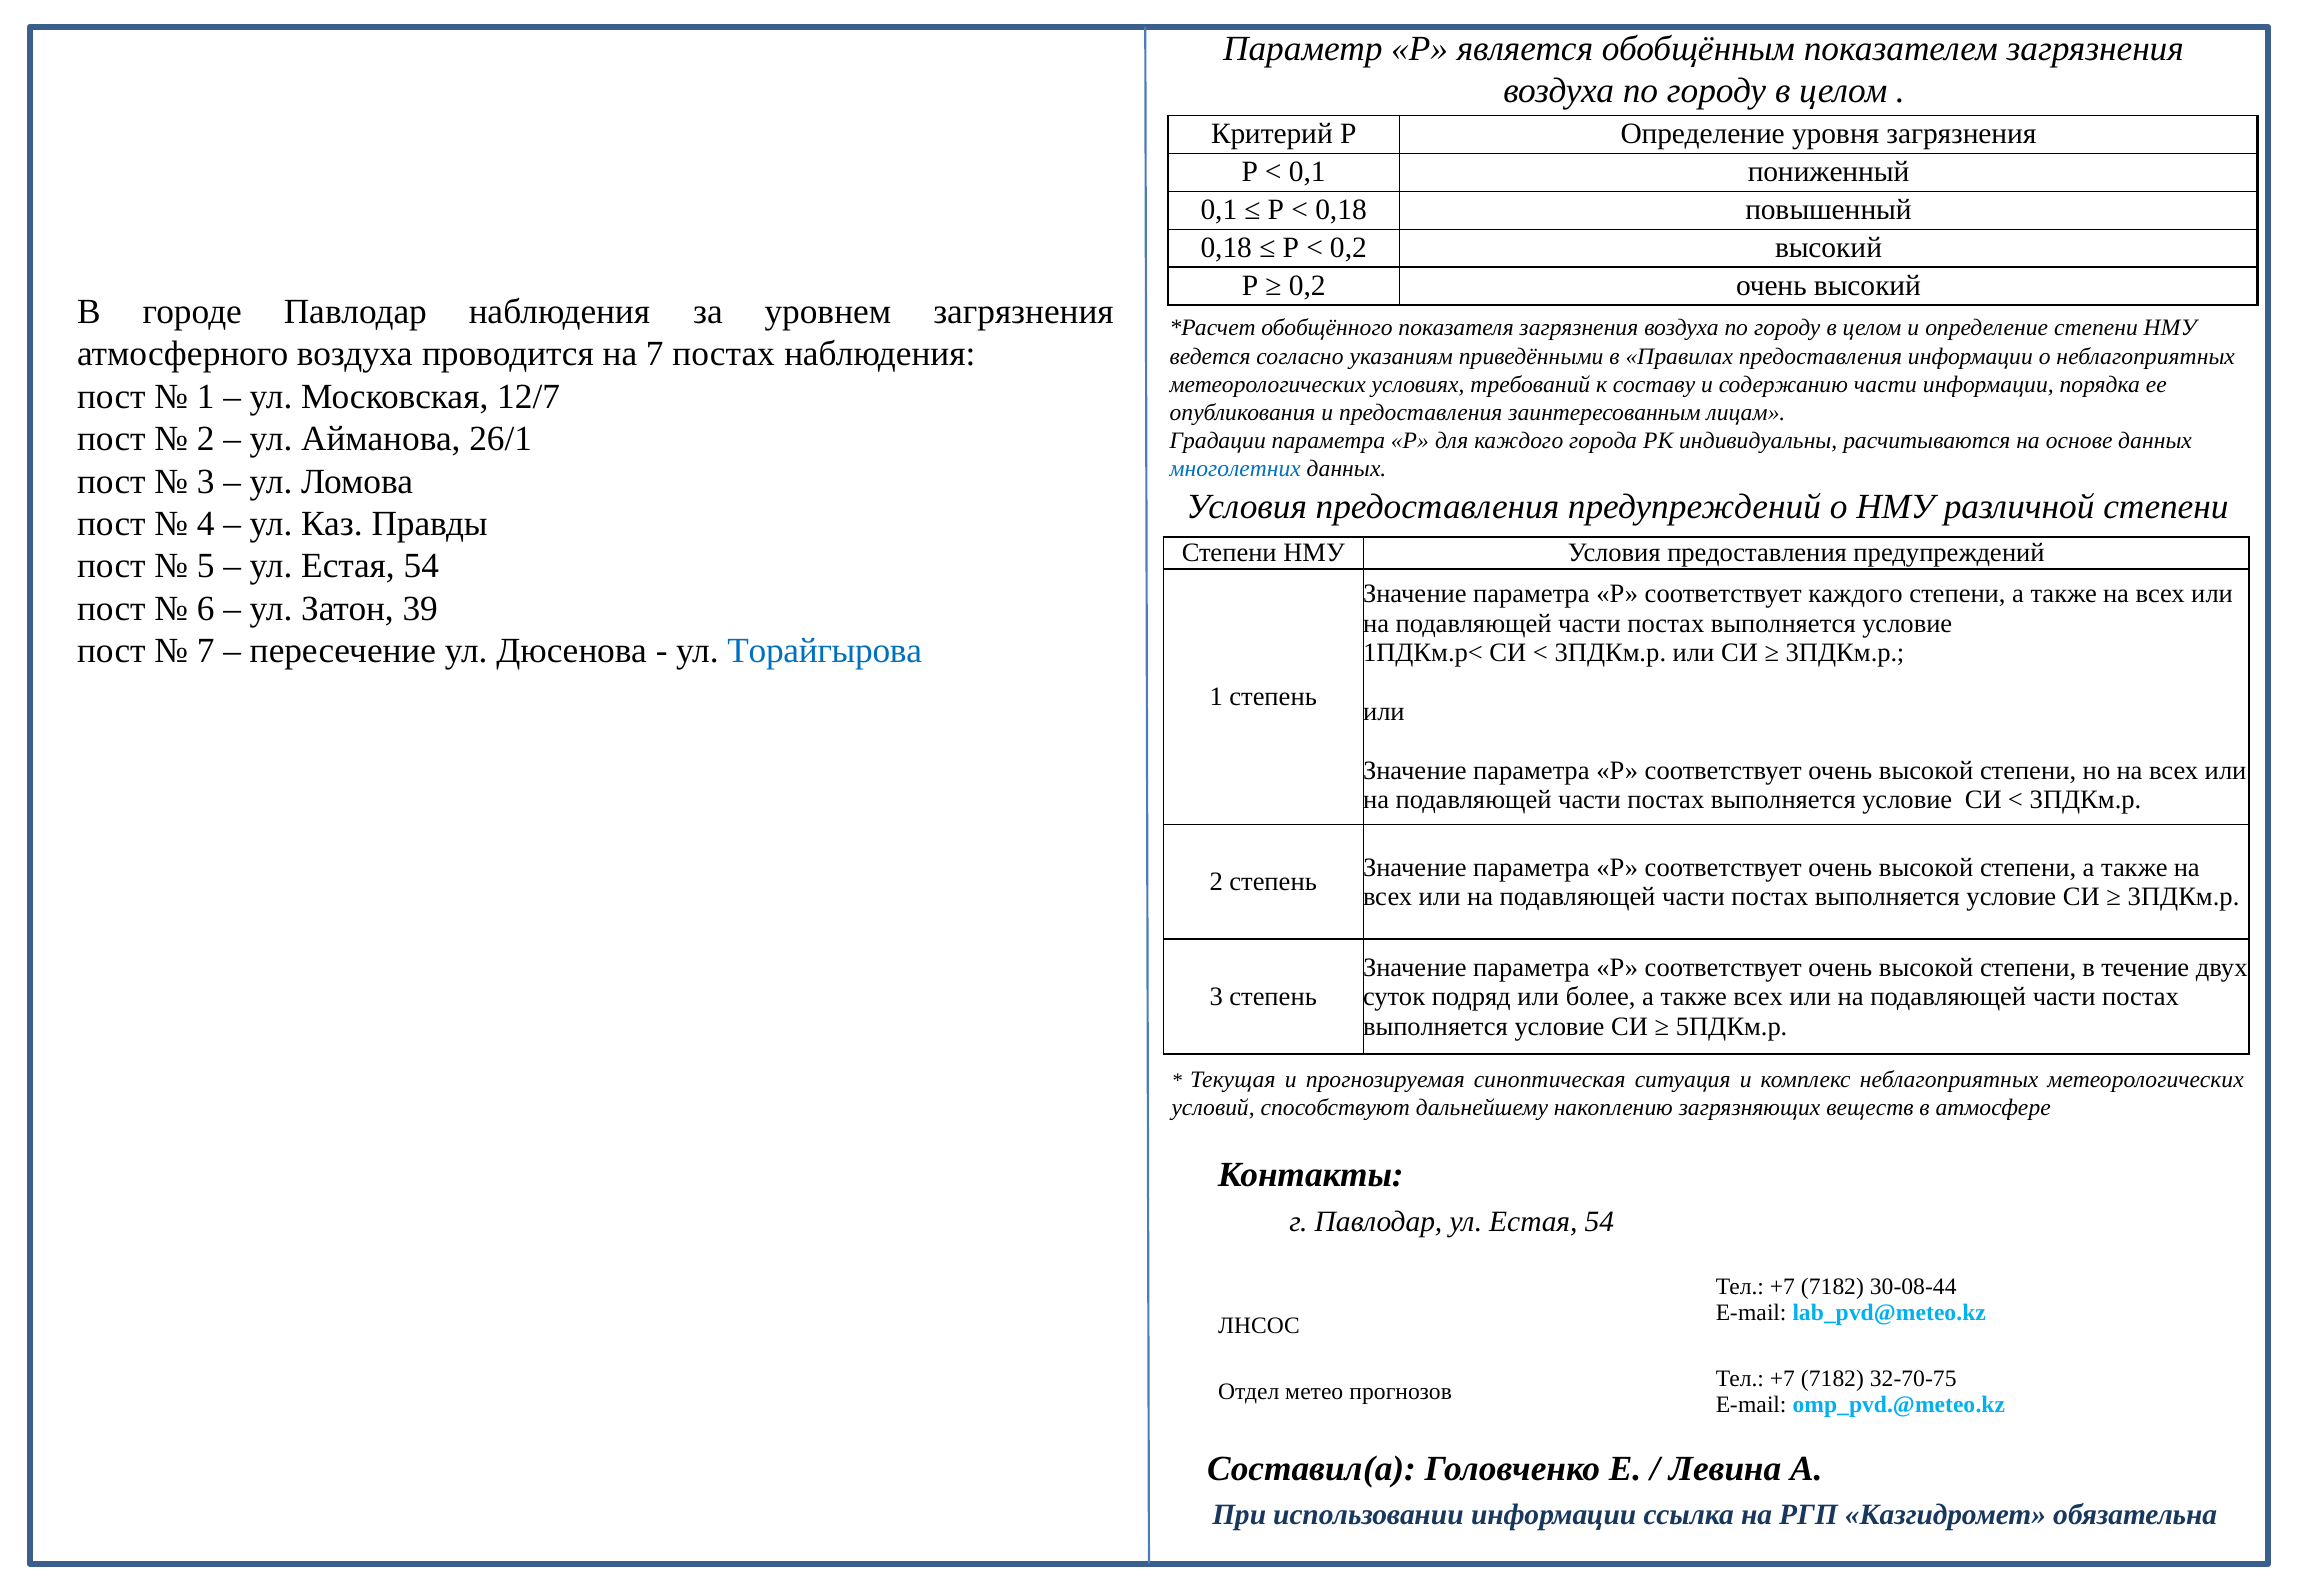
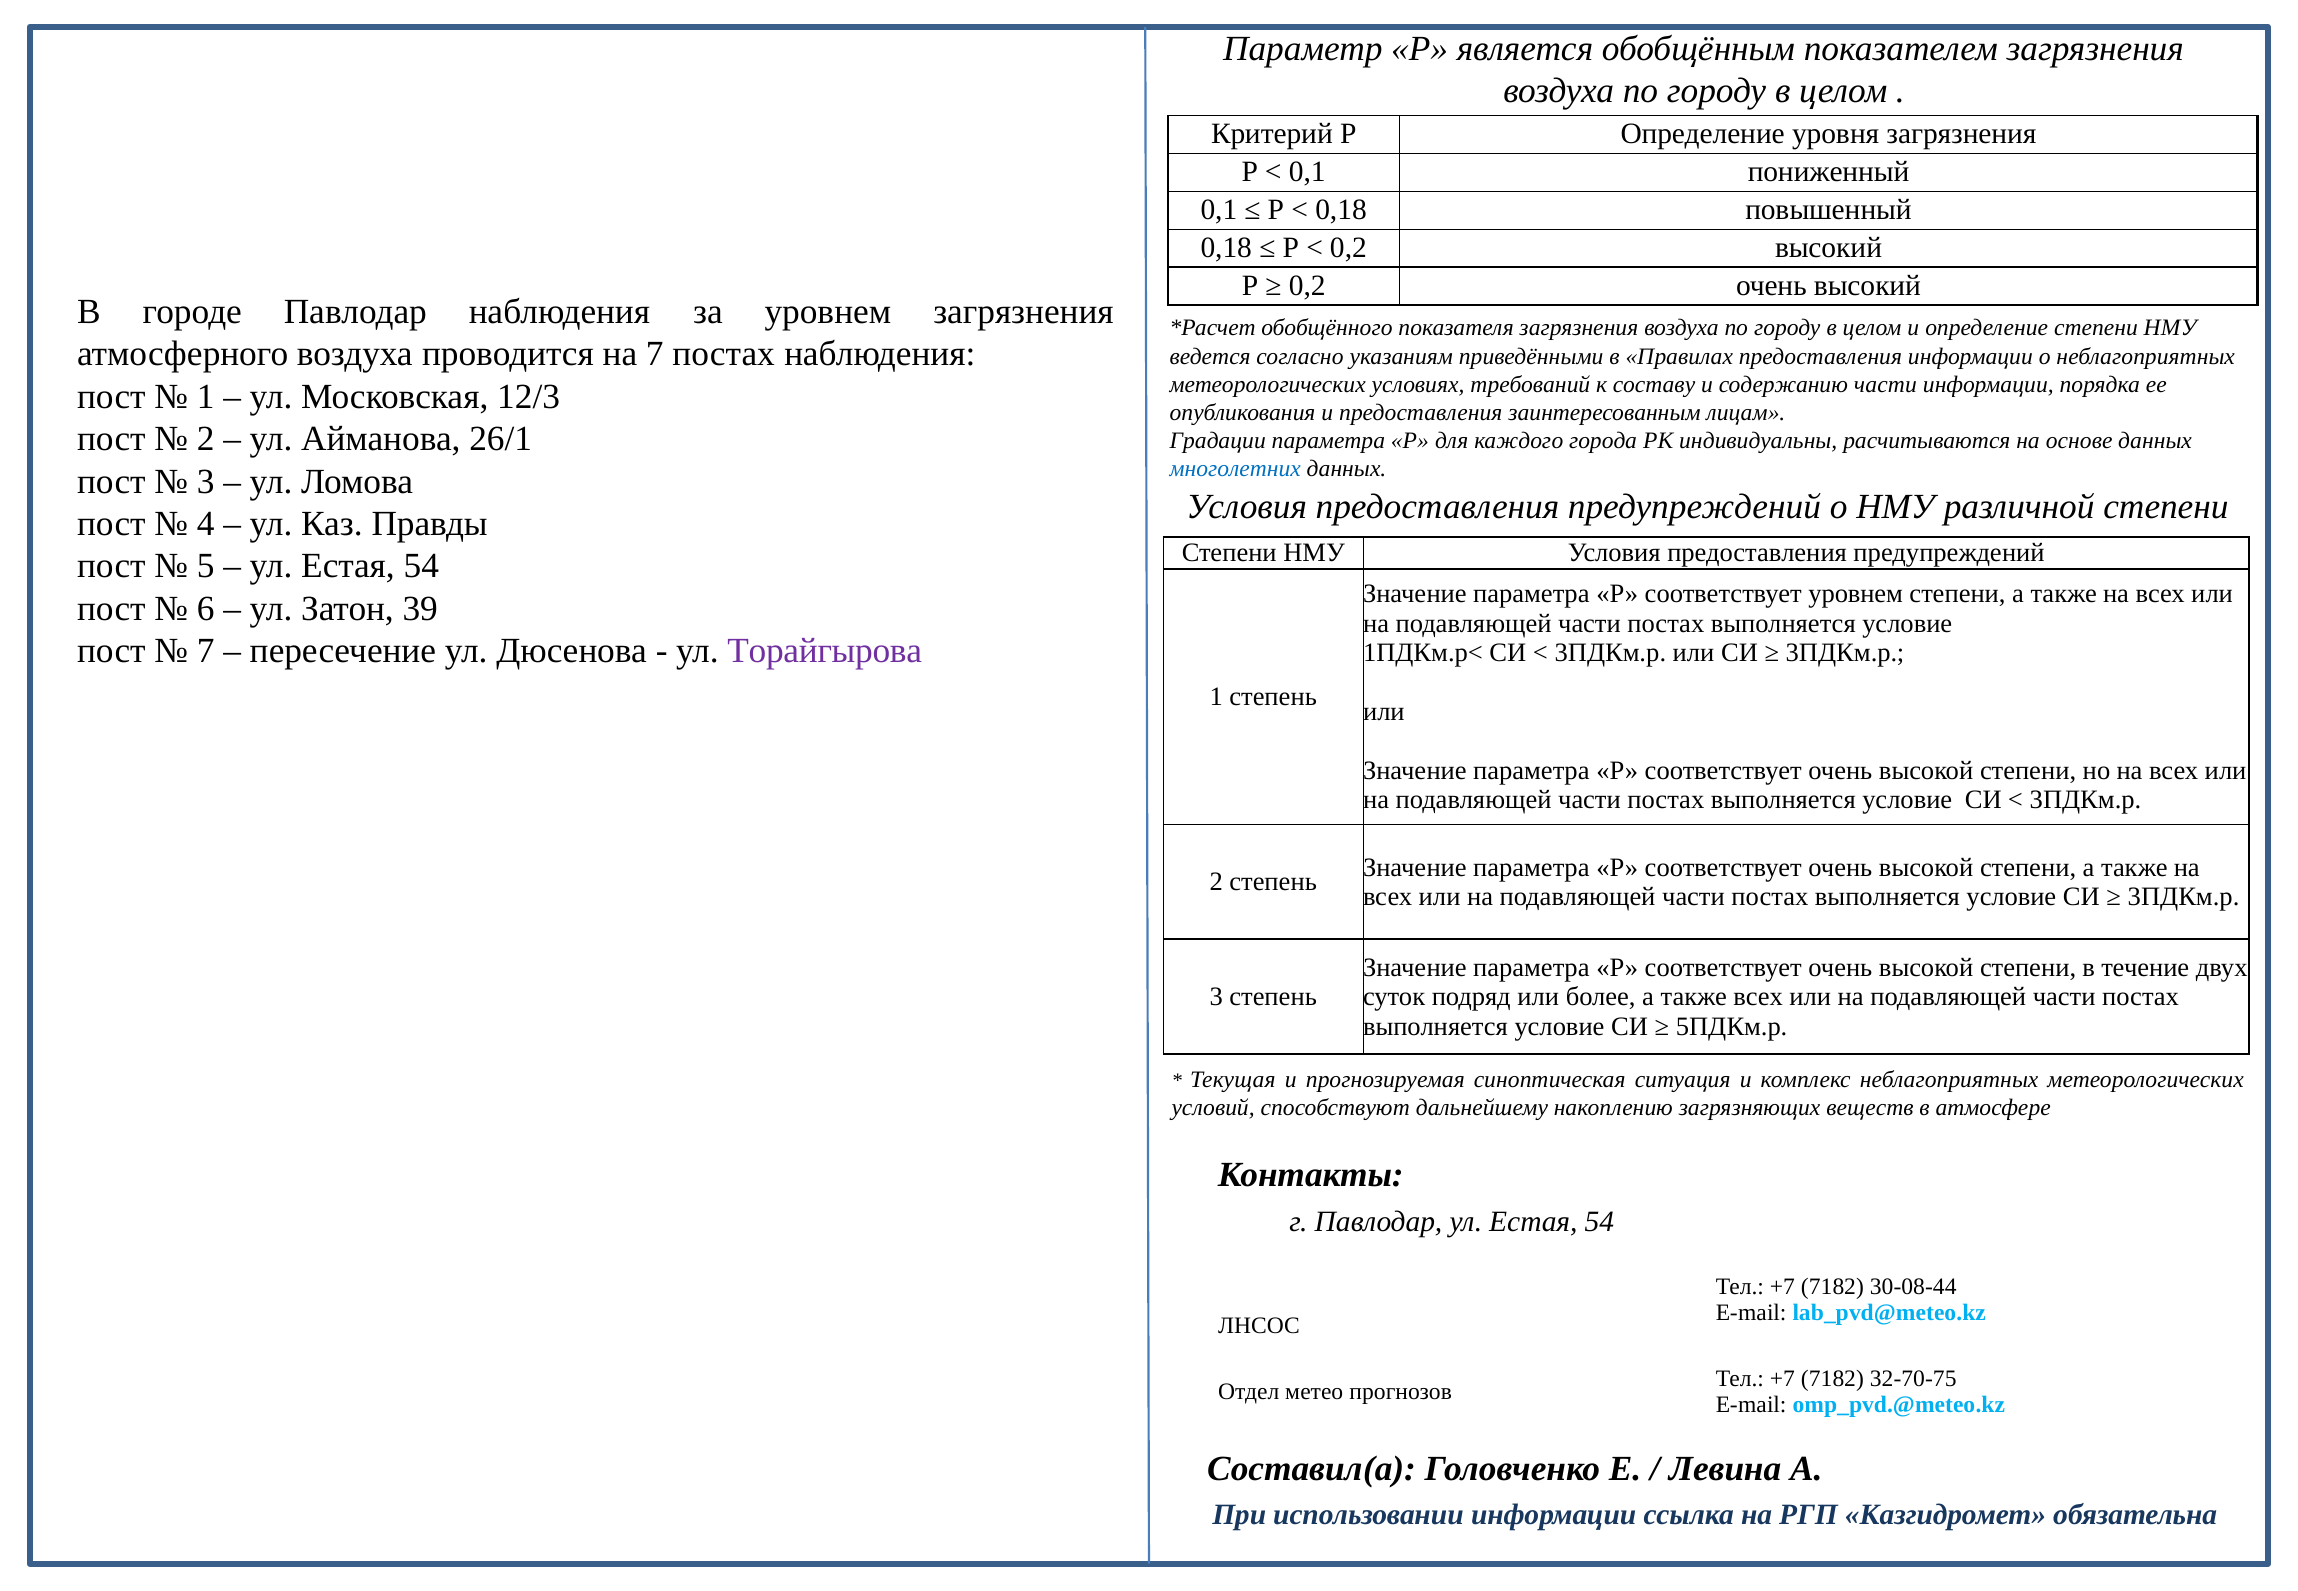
12/7: 12/7 -> 12/3 (529, 396)
соответствует каждого: каждого -> уровнем (1856, 594)
Торайгырова colour: blue -> purple (825, 651)
